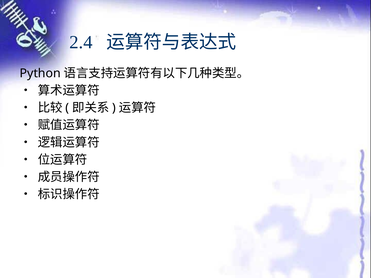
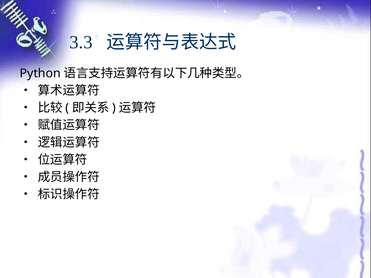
2.4: 2.4 -> 3.3 (81, 42)
